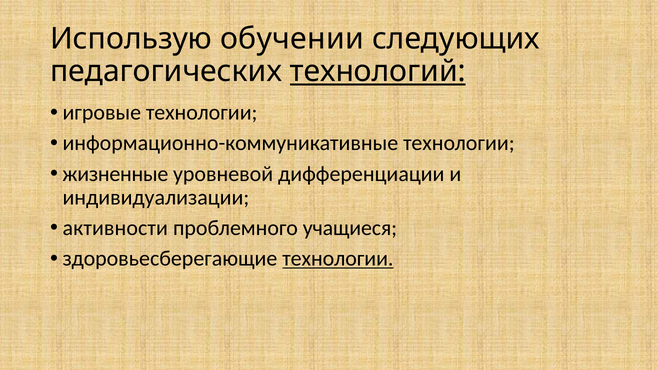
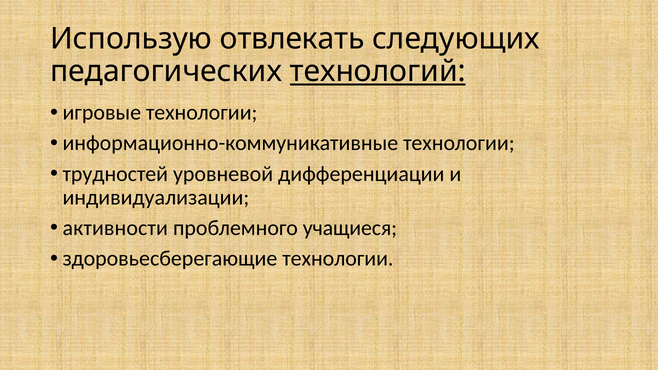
обучении: обучении -> отвлекать (292, 39)
жизненные: жизненные -> трудностей (115, 174)
технологии underline: present -> none (338, 259)
